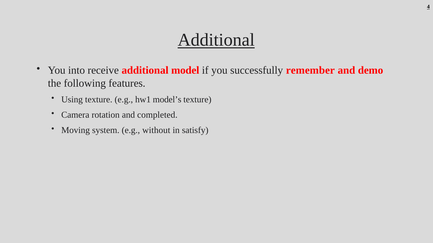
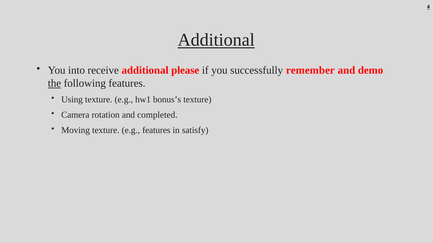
model: model -> please (185, 70)
the underline: none -> present (54, 83)
model’s: model’s -> bonus’s (167, 100)
Moving system: system -> texture (106, 130)
e.g without: without -> features (156, 130)
